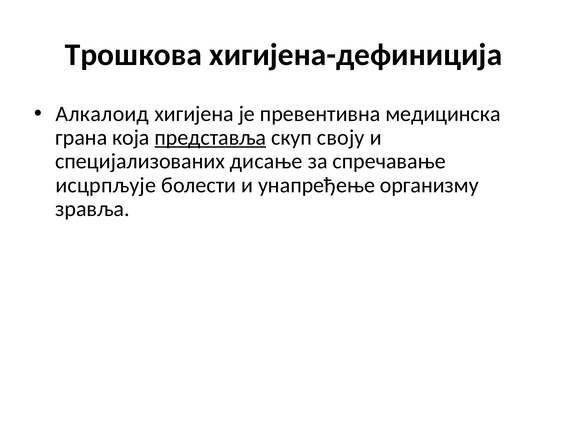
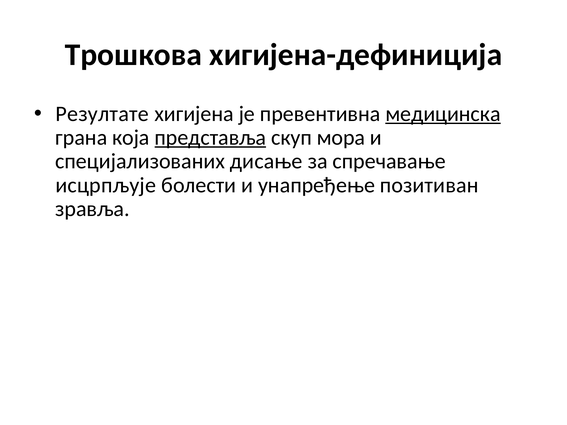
Алкалоид: Алкалоид -> Резултате (102, 114)
медицинска underline: none -> present (443, 114)
своју: своју -> мора (341, 138)
организму: организму -> позитиван (429, 185)
